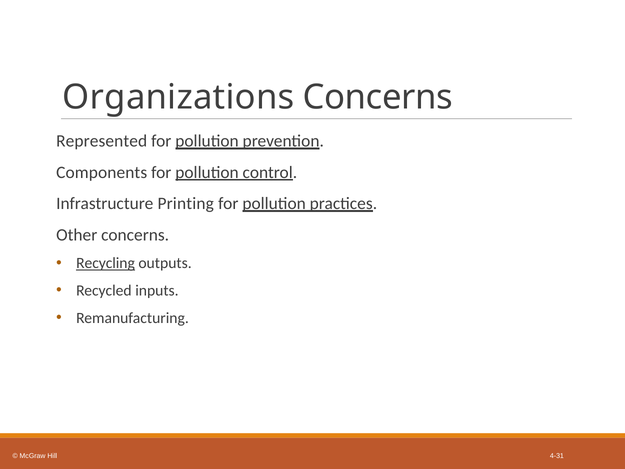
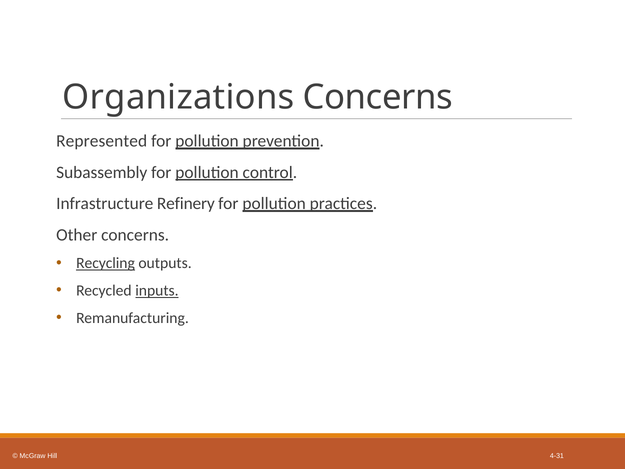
Components: Components -> Subassembly (102, 172)
Printing: Printing -> Refinery (186, 203)
inputs underline: none -> present (157, 291)
